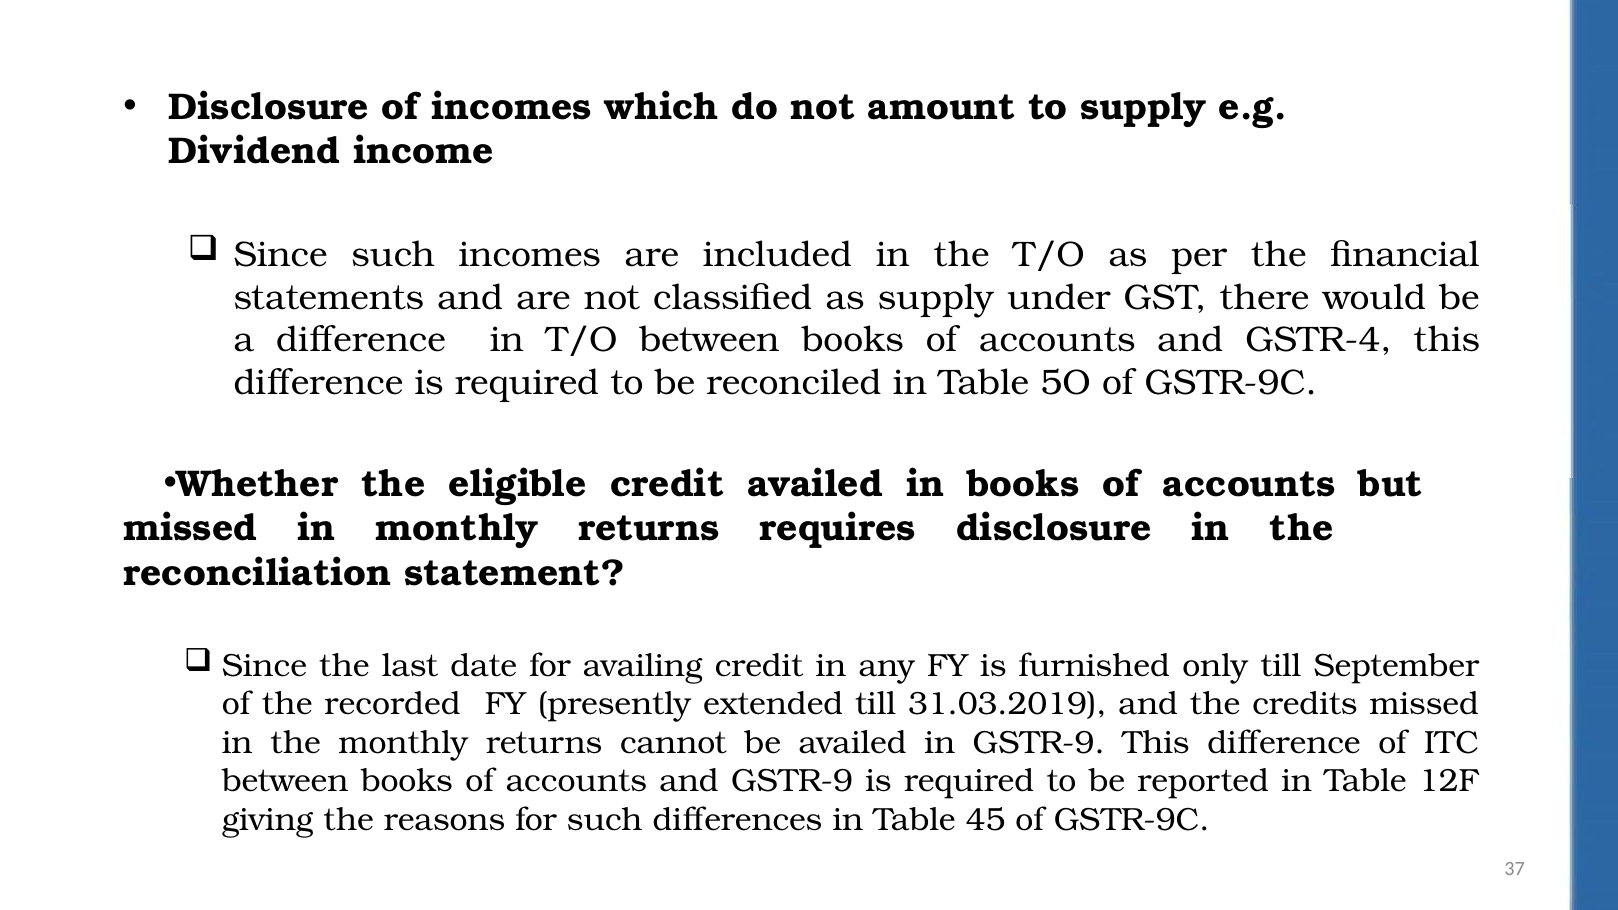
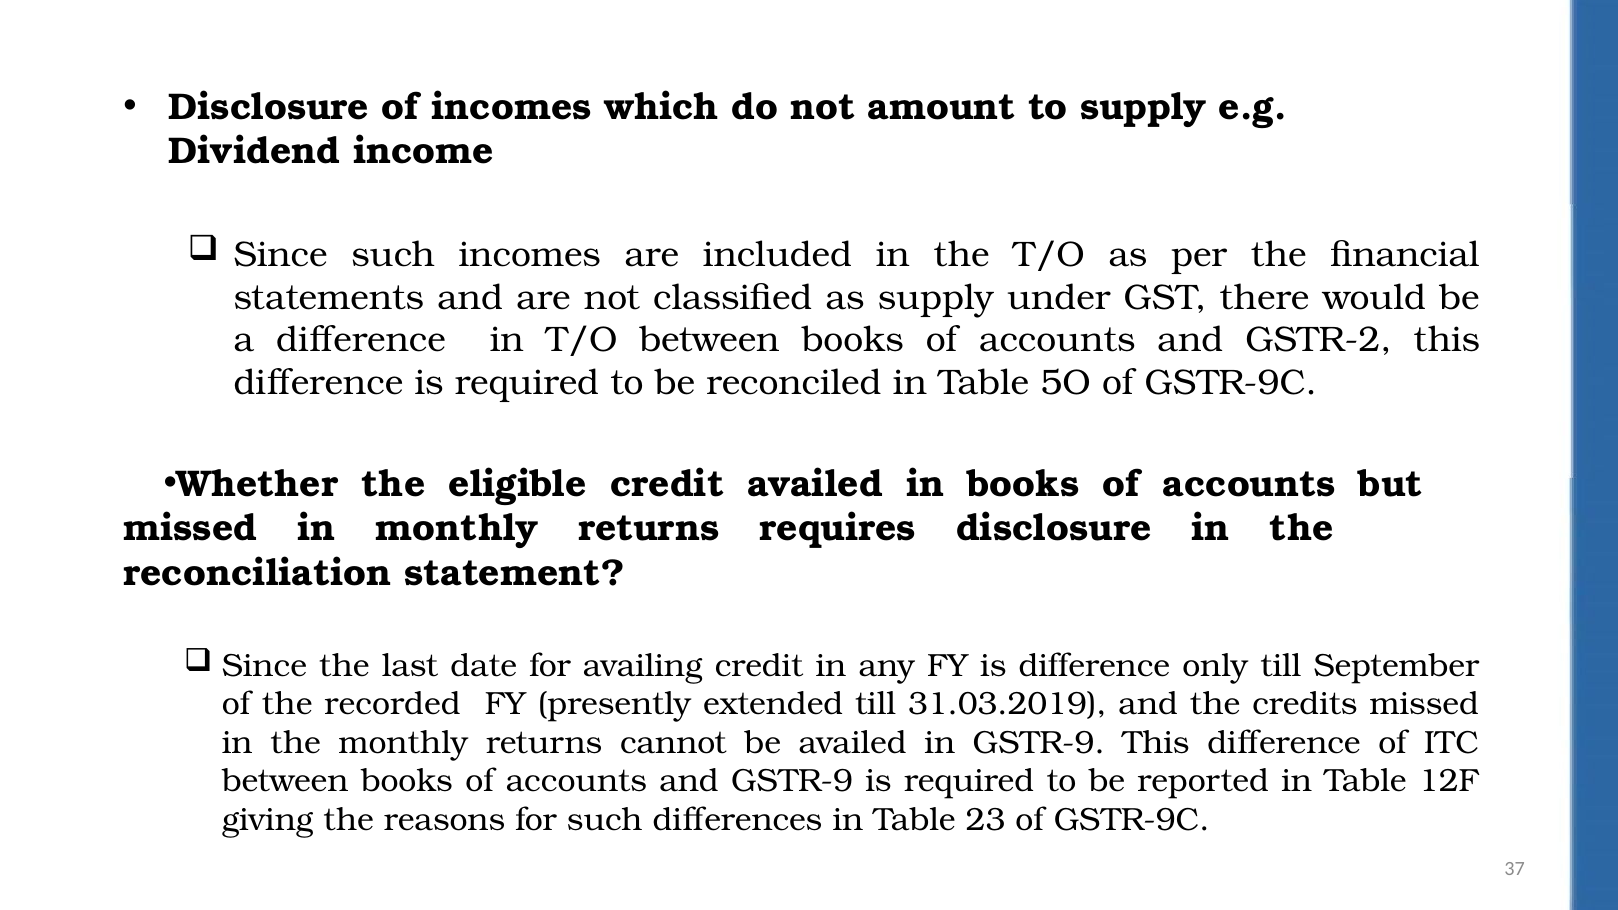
GSTR-4: GSTR-4 -> GSTR-2 (1319, 340)
is furnished: furnished -> difference (1094, 666)
45: 45 -> 23 (986, 820)
